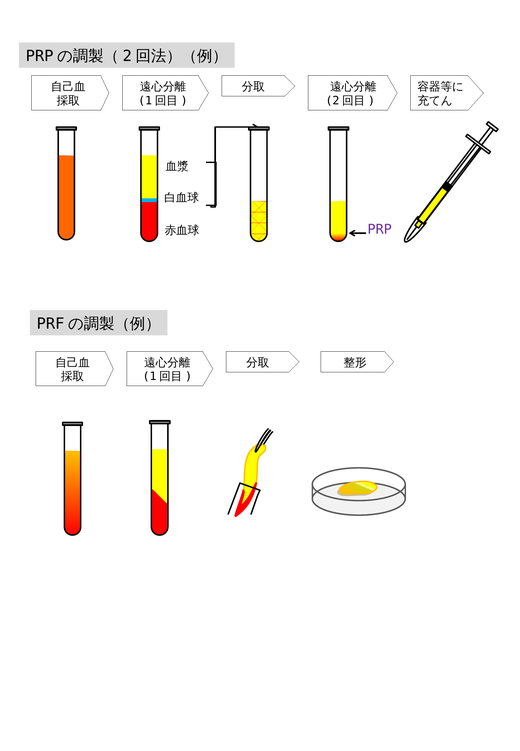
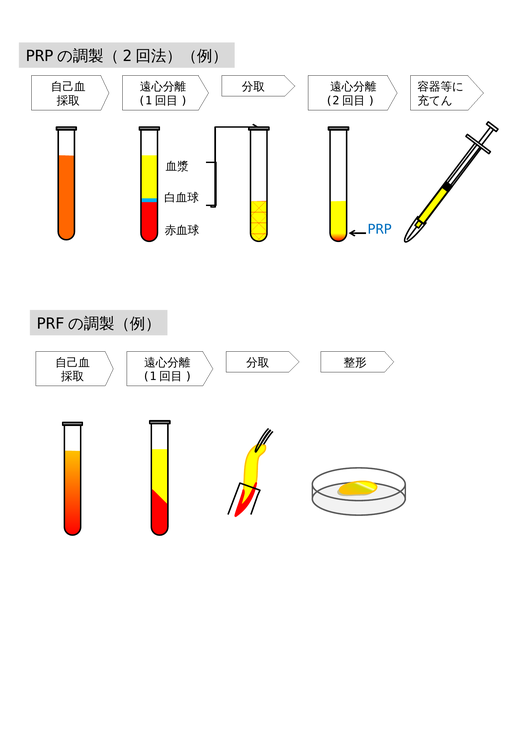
PRP colour: purple -> blue (380, 229)
